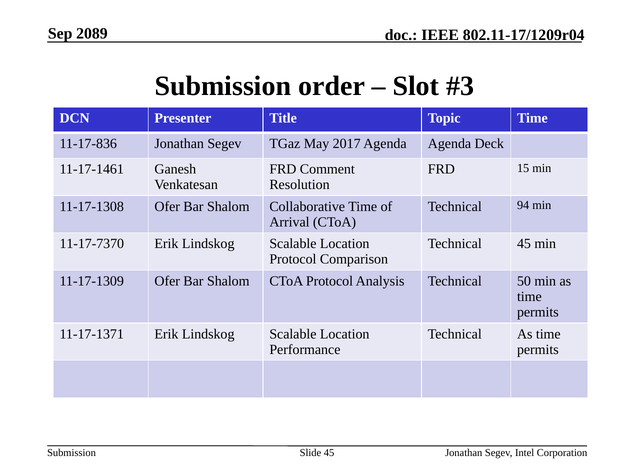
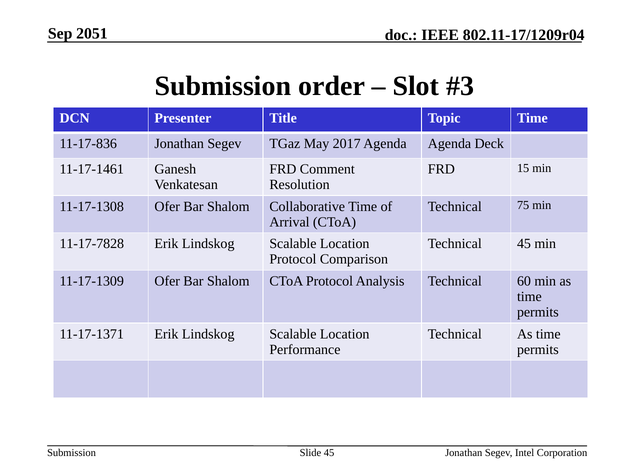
2089: 2089 -> 2051 (92, 33)
94: 94 -> 75 (523, 205)
11-17-7370: 11-17-7370 -> 11-17-7828 (92, 244)
50: 50 -> 60 (524, 281)
